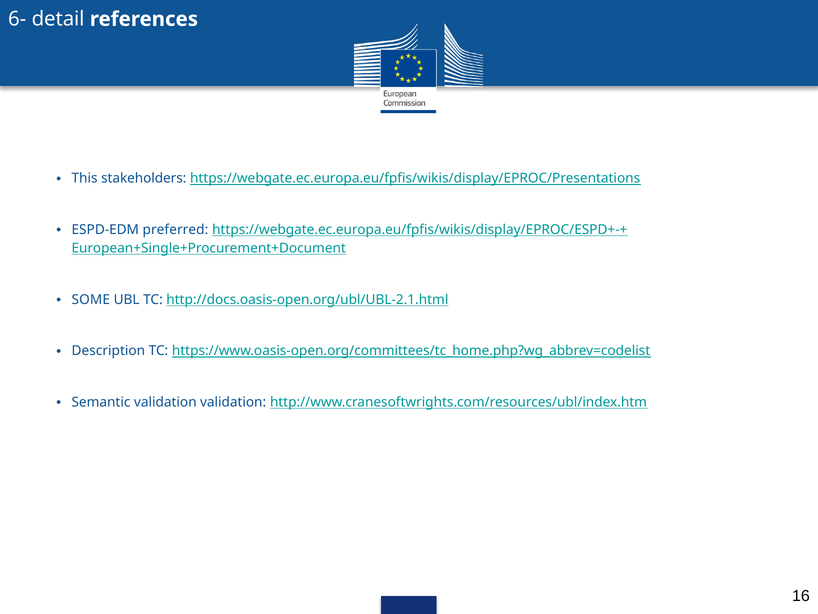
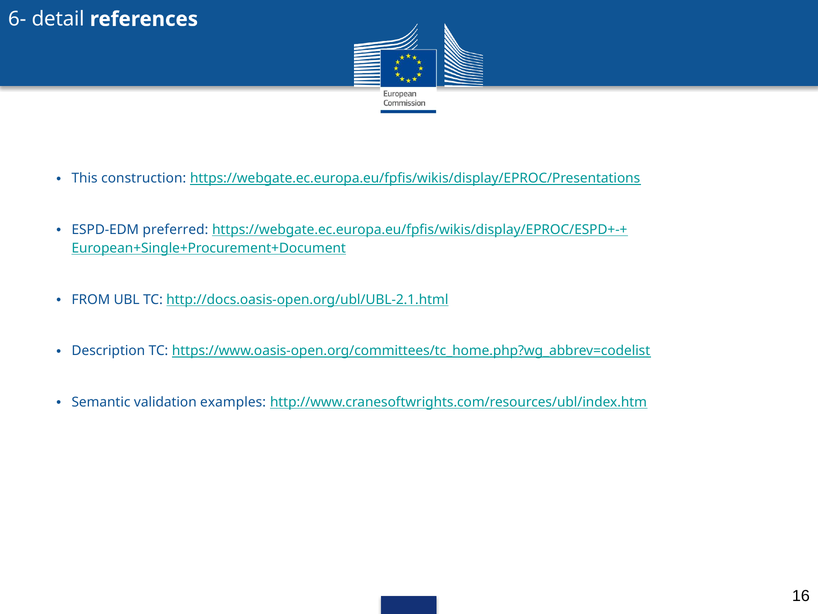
stakeholders: stakeholders -> construction (144, 178)
SOME: SOME -> FROM (91, 299)
validation validation: validation -> examples (233, 402)
